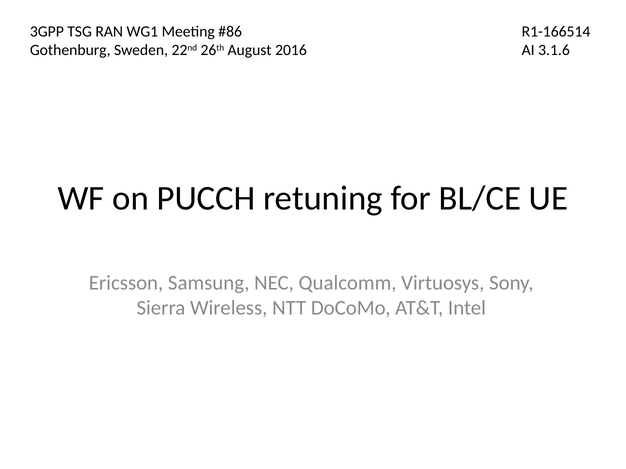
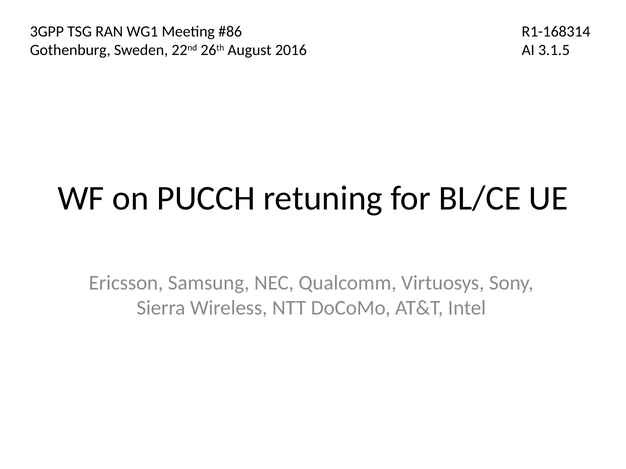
R1-166514: R1-166514 -> R1-168314 (556, 31)
3.1.6: 3.1.6 -> 3.1.5 (554, 50)
